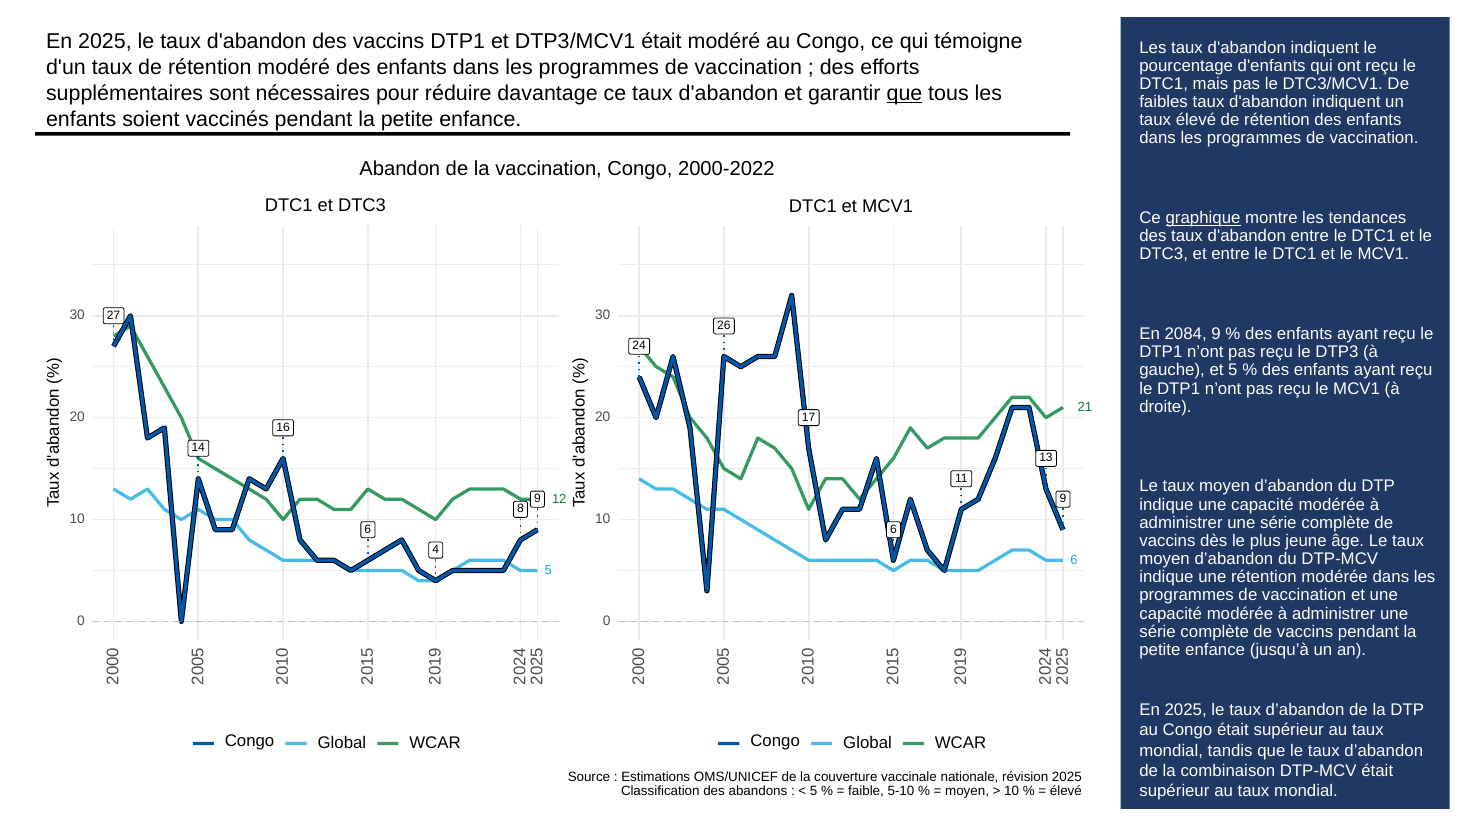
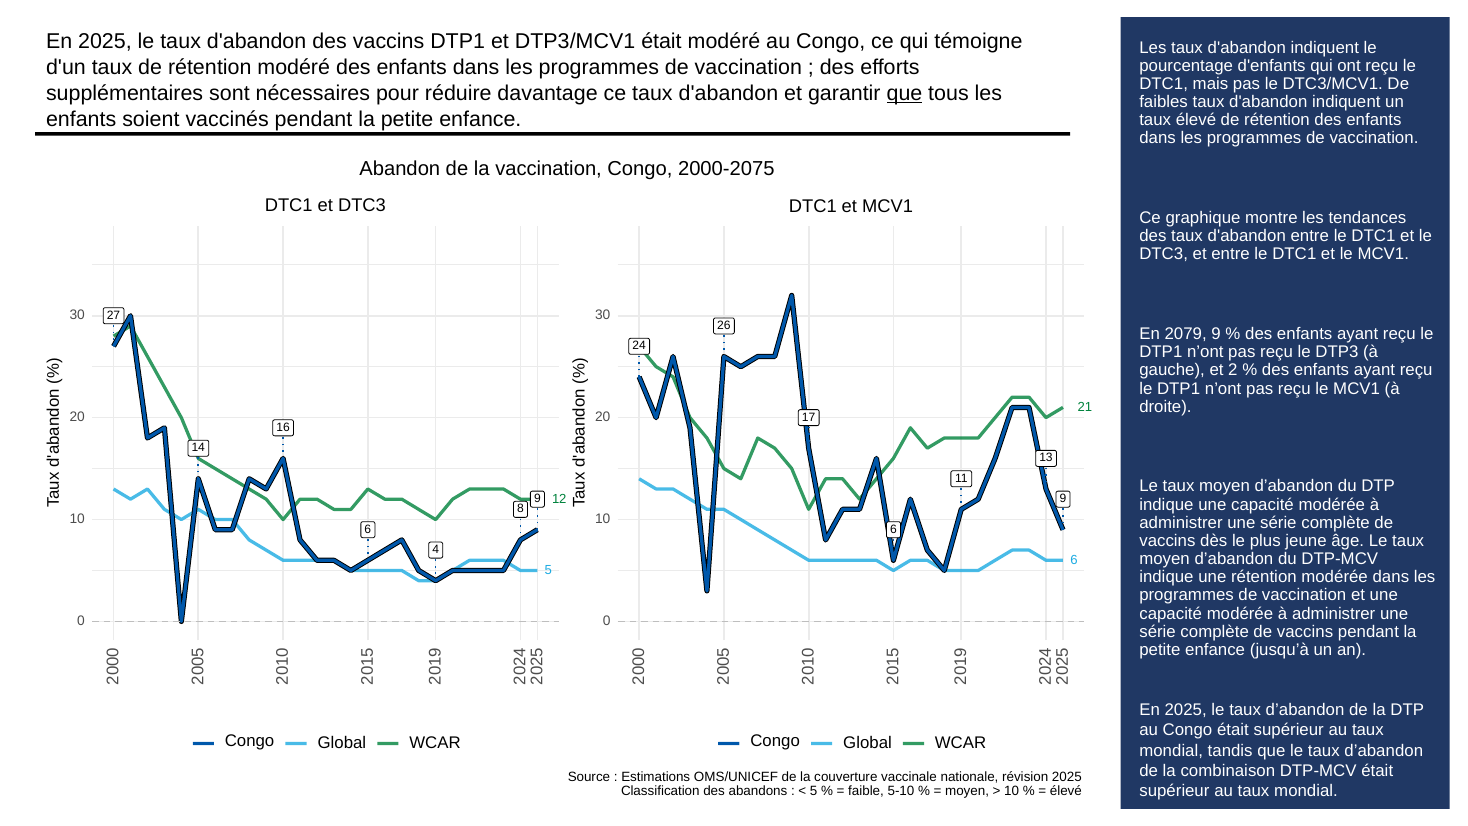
2000-2022: 2000-2022 -> 2000-2075 (726, 169)
graphique underline: present -> none (1203, 218)
2084: 2084 -> 2079 (1186, 334)
et 5: 5 -> 2 (1233, 370)
